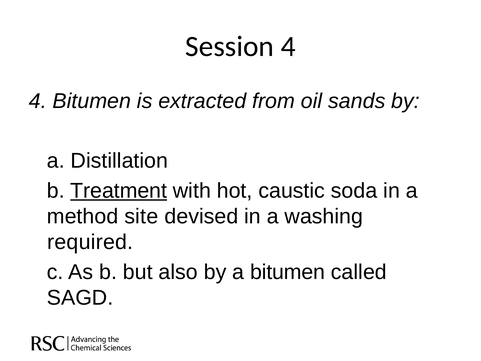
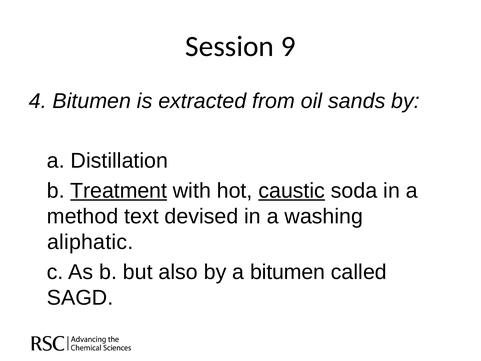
Session 4: 4 -> 9 (288, 47)
caustic underline: none -> present (292, 191)
site: site -> text (141, 216)
required: required -> aliphatic (90, 242)
